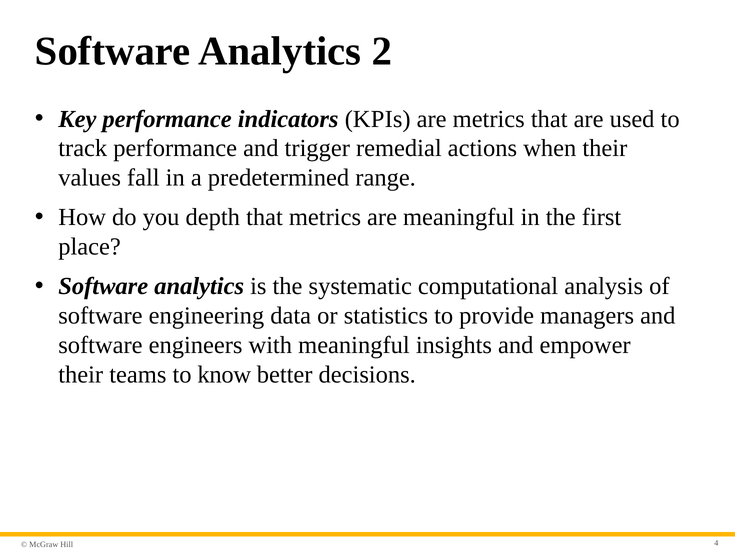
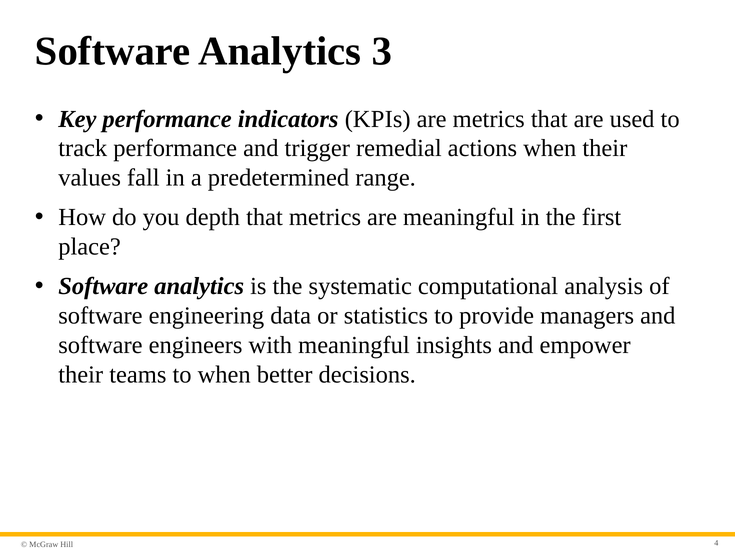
2: 2 -> 3 (382, 52)
to know: know -> when (224, 375)
